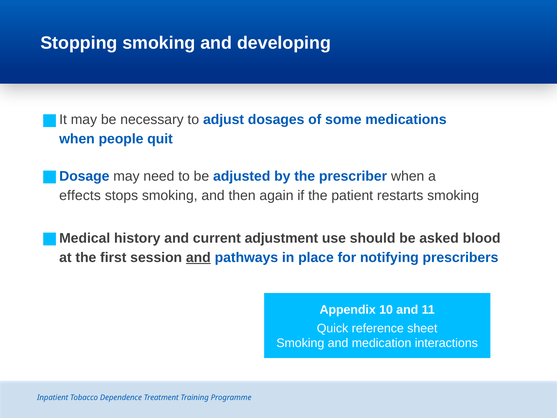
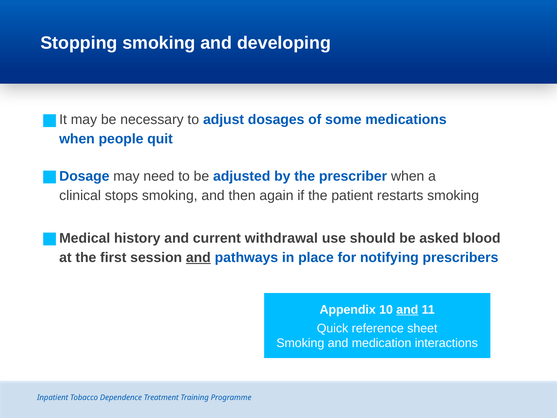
effects: effects -> clinical (80, 195)
adjustment: adjustment -> withdrawal (281, 238)
and underline: none -> present (407, 309)
